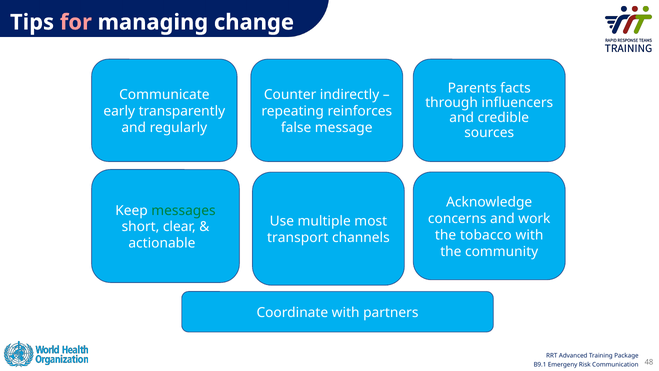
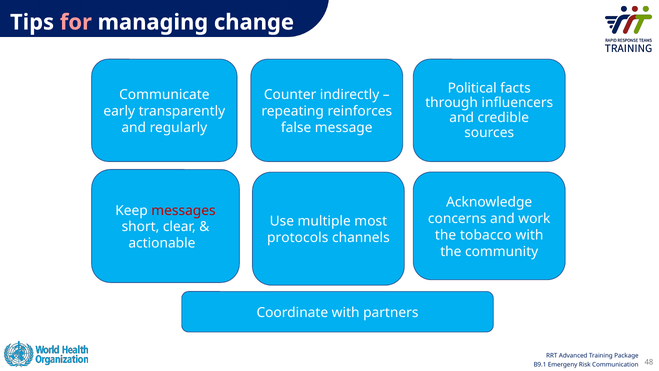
Parents: Parents -> Political (472, 88)
messages colour: green -> red (183, 210)
transport: transport -> protocols (298, 238)
